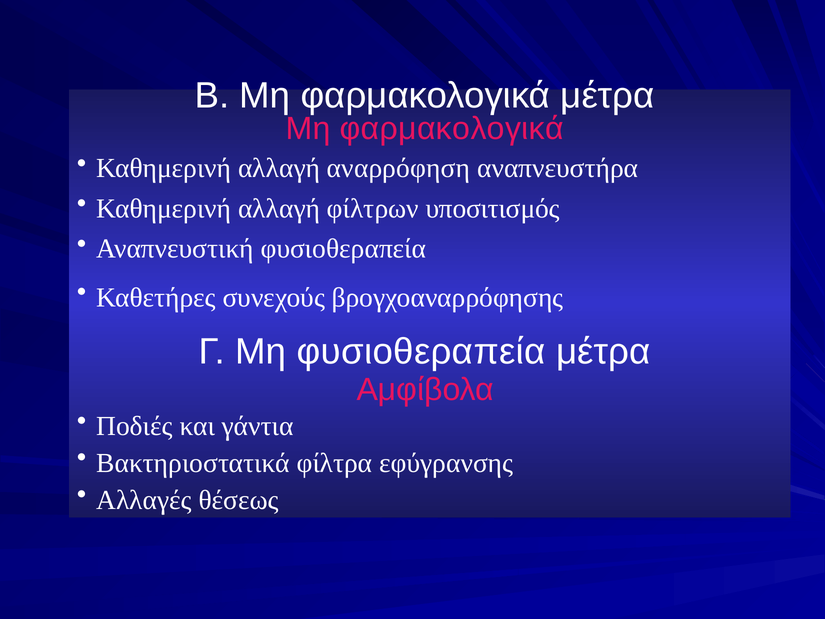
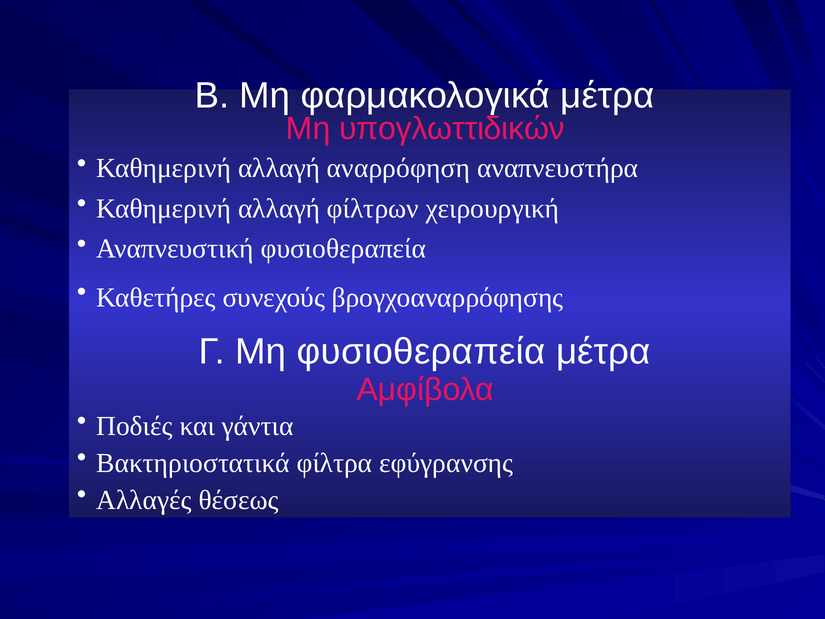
φαρμακολογικά: φαρμακολογικά -> υπογλωττιδικών (452, 129)
υποσιτισμός: υποσιτισμός -> χειρουργική (492, 208)
